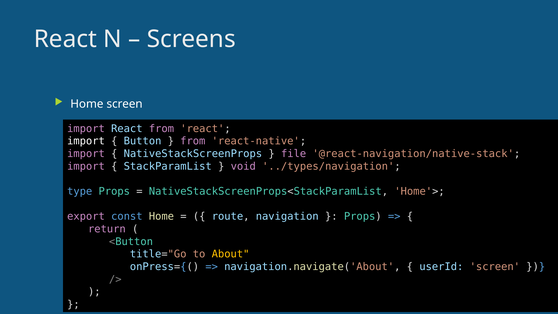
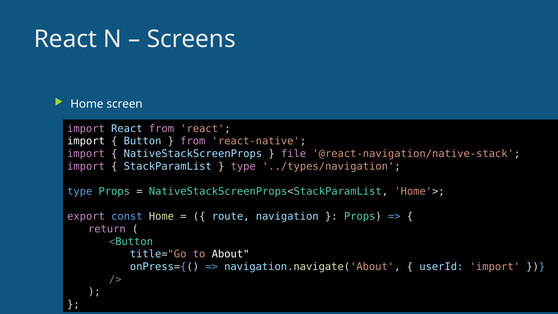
void: void -> type (243, 166)
About colour: yellow -> white (231, 254)
userId screen: screen -> import (495, 267)
